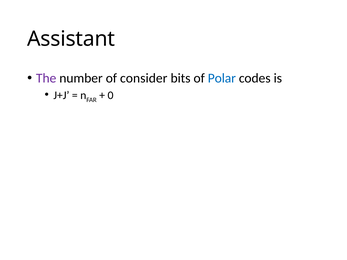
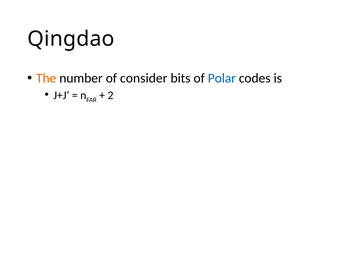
Assistant: Assistant -> Qingdao (71, 39)
The colour: purple -> orange (46, 78)
0: 0 -> 2 (111, 96)
